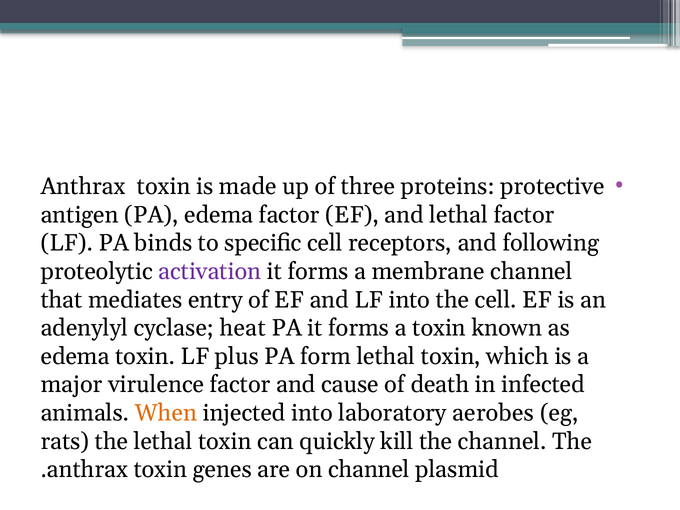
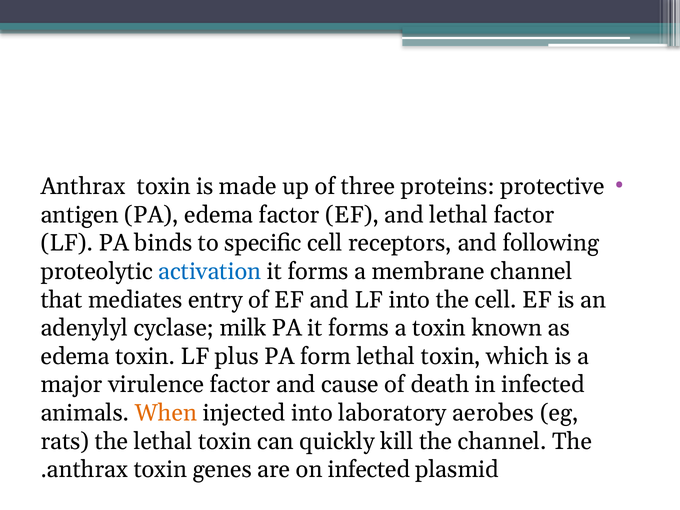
activation colour: purple -> blue (210, 271)
heat: heat -> milk (243, 328)
on channel: channel -> infected (369, 470)
